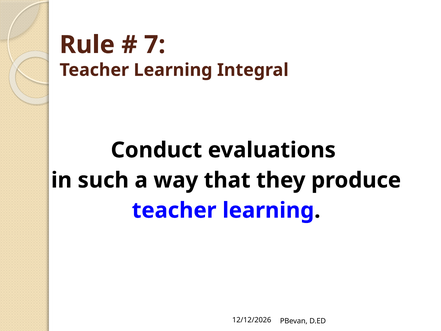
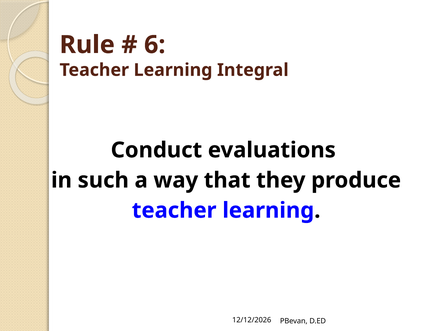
7: 7 -> 6 (155, 45)
